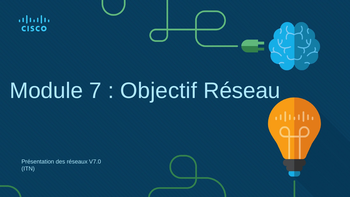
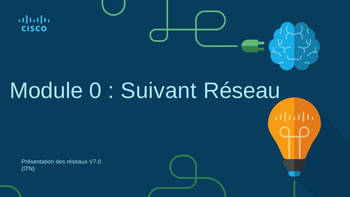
7: 7 -> 0 (95, 91)
Objectif: Objectif -> Suivant (159, 91)
